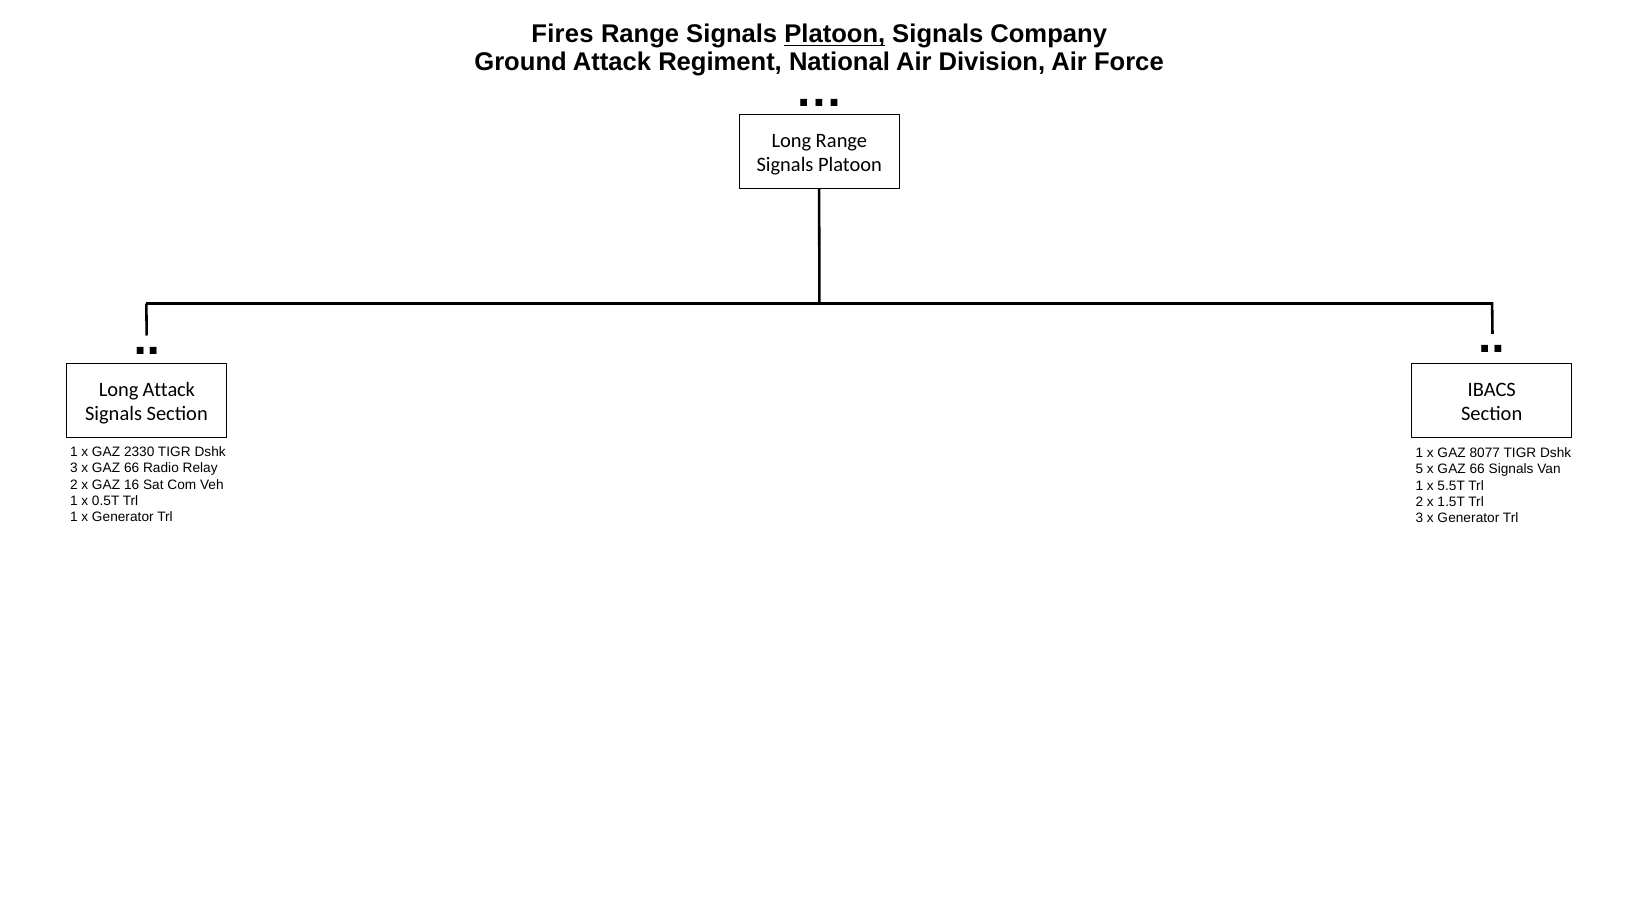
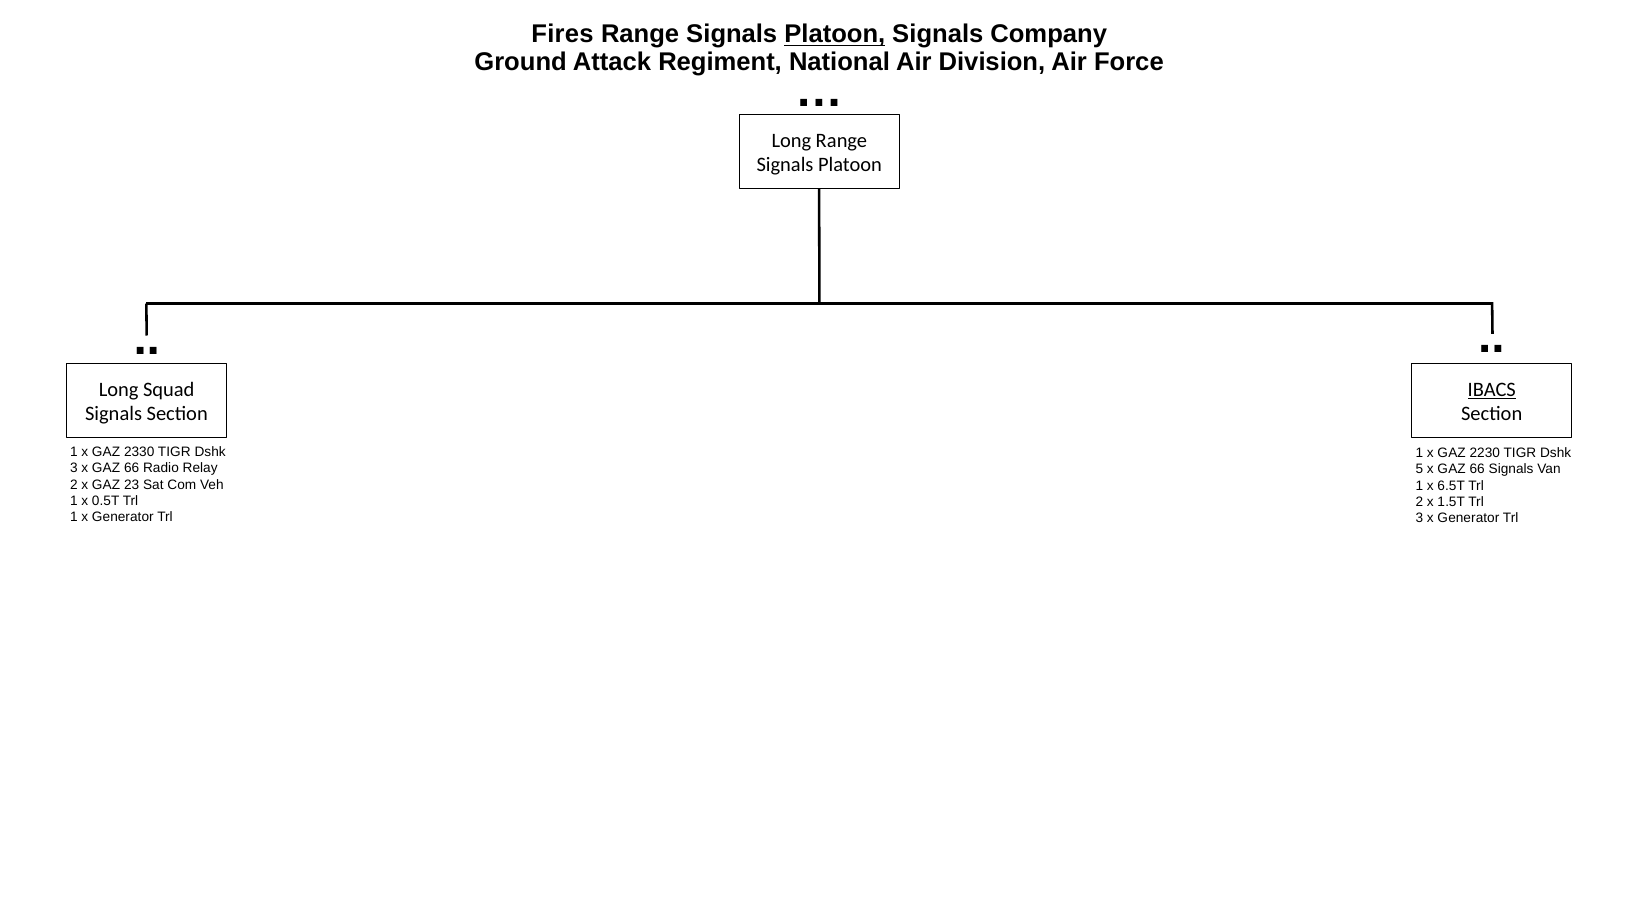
Long Attack: Attack -> Squad (169, 389)
IBACS underline: none -> present (1492, 389)
8077: 8077 -> 2230 (1485, 453)
16: 16 -> 23 (132, 485)
5.5T: 5.5T -> 6.5T (1451, 486)
